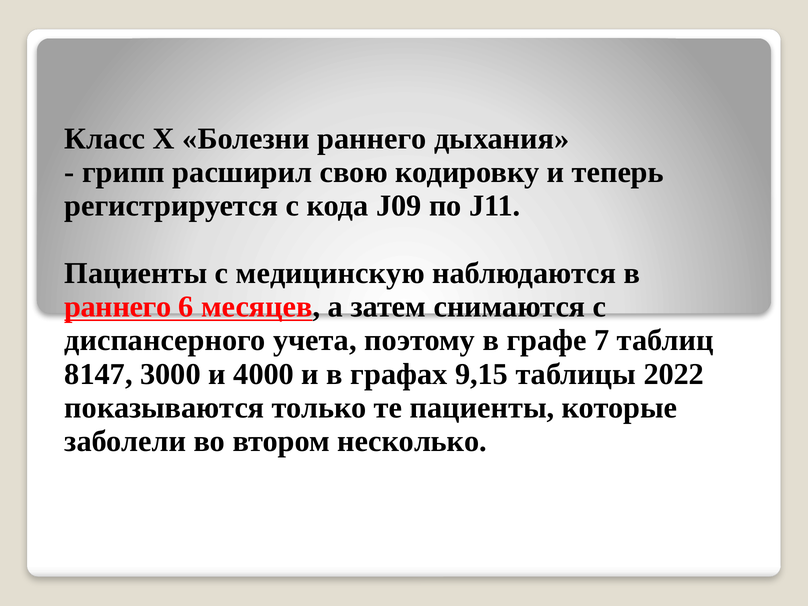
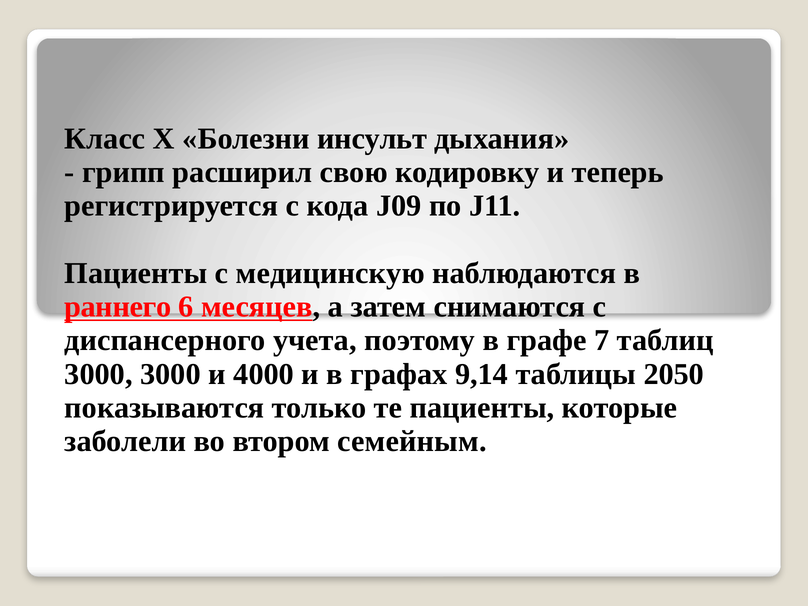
Болезни раннего: раннего -> инсульт (372, 139)
8147: 8147 -> 3000 (99, 374)
9,15: 9,15 -> 9,14 (482, 374)
2022: 2022 -> 2050 (674, 374)
несколько: несколько -> семейным (412, 441)
